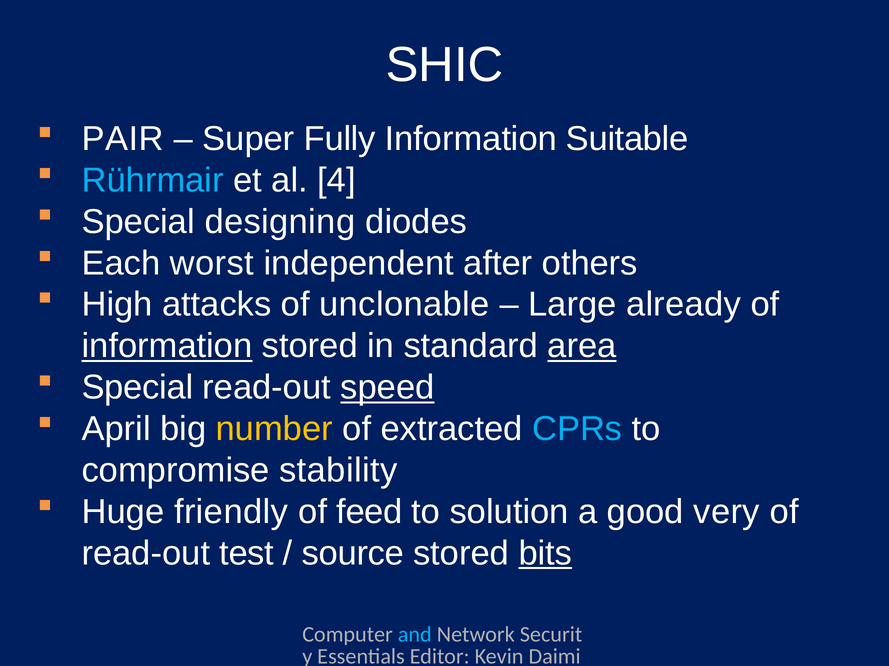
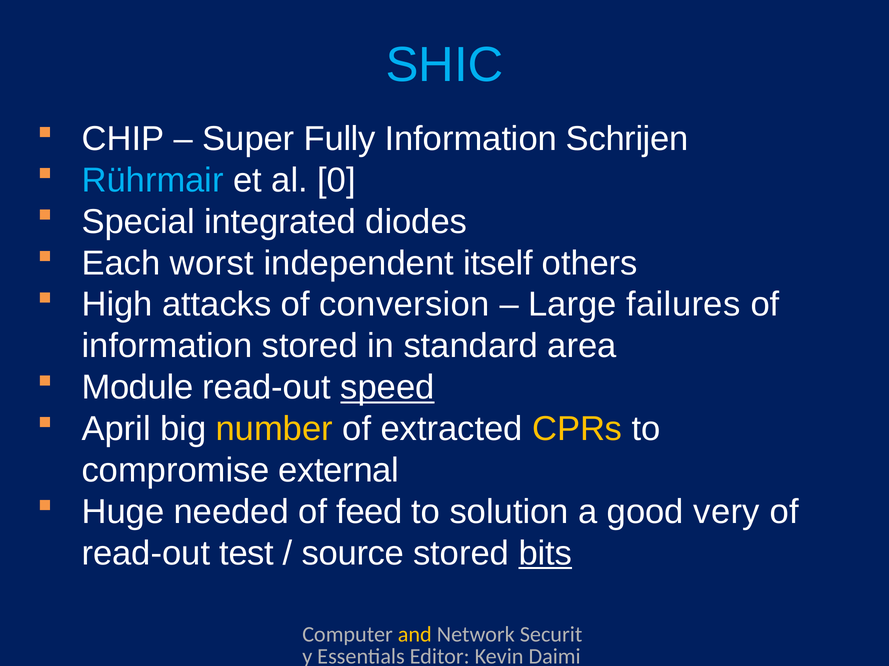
SHIC colour: white -> light blue (444, 65)
PAIR: PAIR -> CHIP (123, 139)
Suitable: Suitable -> Schrijen (627, 139)
4: 4 -> 0 (336, 180)
designing: designing -> integrated (280, 222)
after: after -> itself (498, 263)
unclonable: unclonable -> conversion (404, 305)
already: already -> failures (683, 305)
information underline: present -> none (167, 346)
area underline: present -> none (582, 346)
Special: Special -> Module (137, 388)
CPRs colour: light blue -> yellow (577, 429)
stability: stability -> external (339, 471)
friendly: friendly -> needed (231, 512)
and colour: light blue -> yellow (415, 635)
